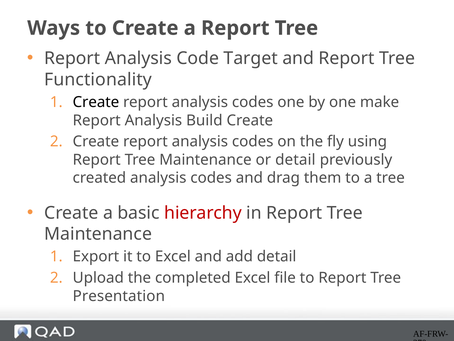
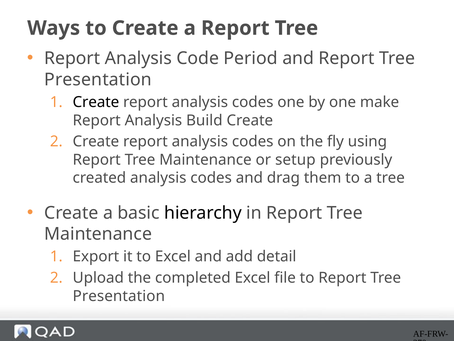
Target: Target -> Period (251, 58)
Functionality: Functionality -> Presentation (98, 79)
or detail: detail -> setup (295, 159)
hierarchy colour: red -> black (203, 213)
